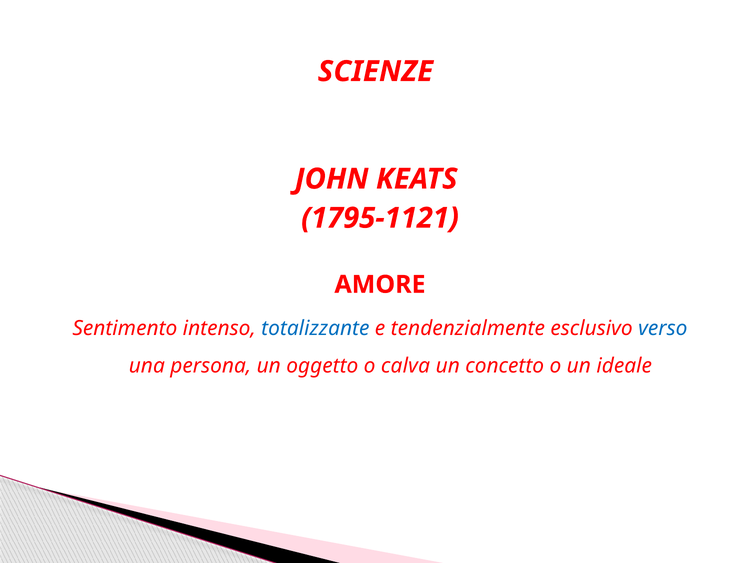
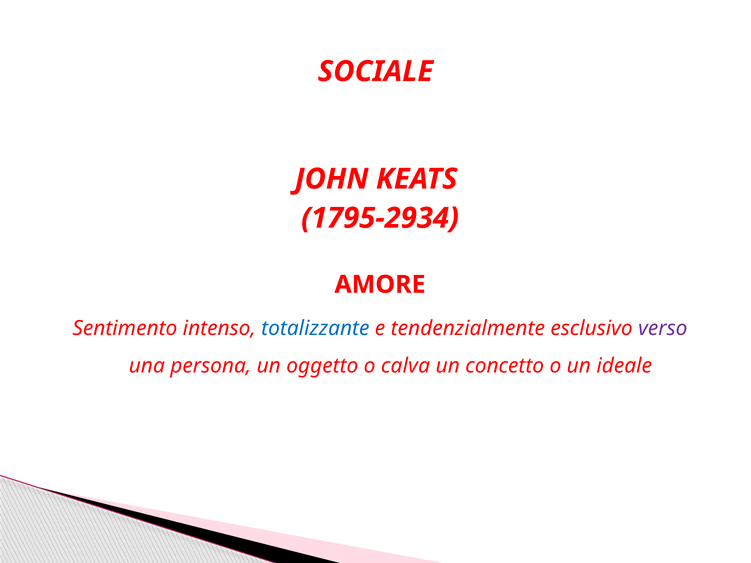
SCIENZE: SCIENZE -> SOCIALE (375, 71)
1795-1121: 1795-1121 -> 1795-2934 (380, 218)
verso colour: blue -> purple (663, 329)
